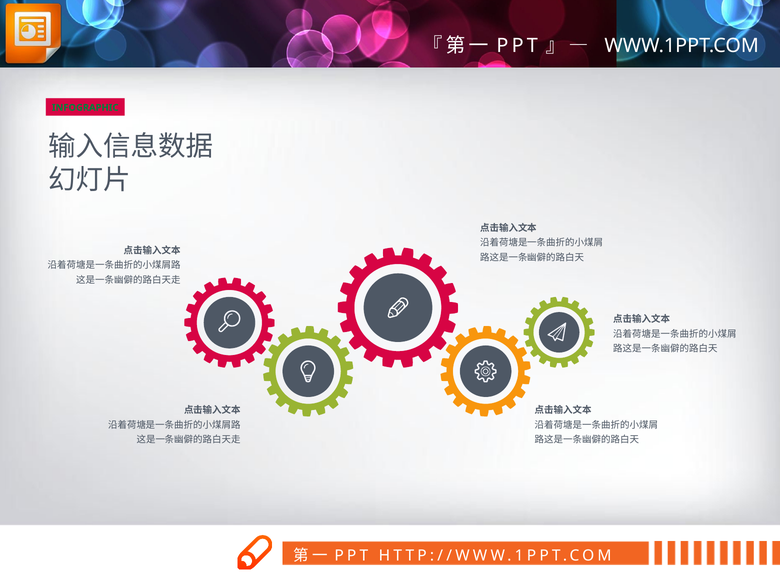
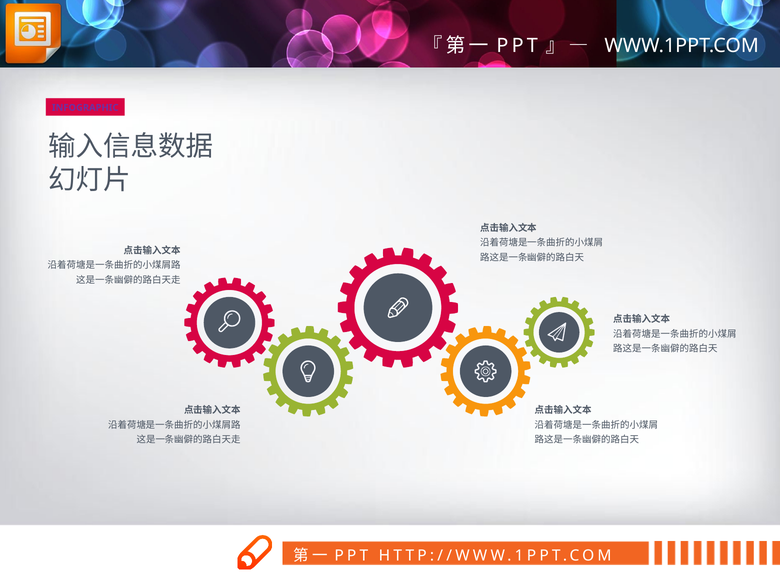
INFOGRAPHIC colour: green -> purple (85, 108)
